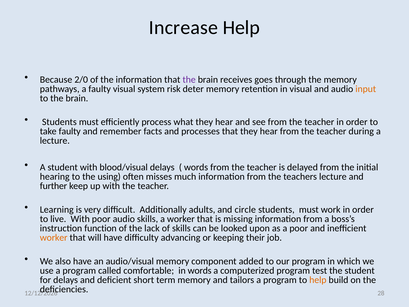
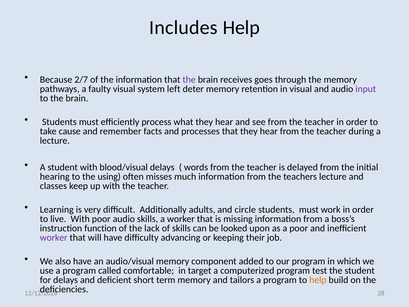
Increase: Increase -> Includes (183, 28)
2/0: 2/0 -> 2/7 (81, 80)
risk: risk -> left (174, 89)
input colour: orange -> purple (366, 89)
take faulty: faulty -> cause (70, 131)
further: further -> classes (53, 186)
worker colour: orange -> purple (54, 237)
in words: words -> target (200, 270)
